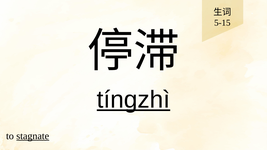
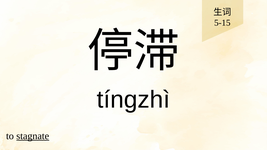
tíngzhì underline: present -> none (133, 100)
